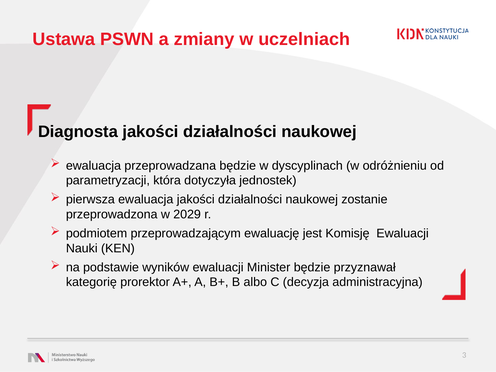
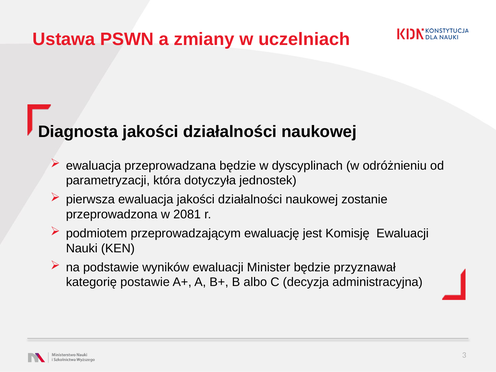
2029: 2029 -> 2081 (187, 214)
prorektor: prorektor -> postawie (145, 282)
